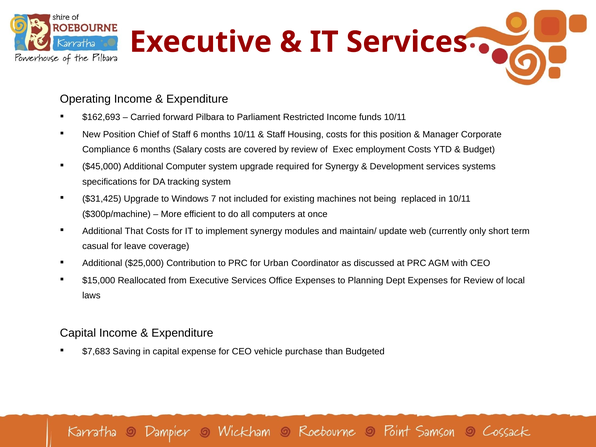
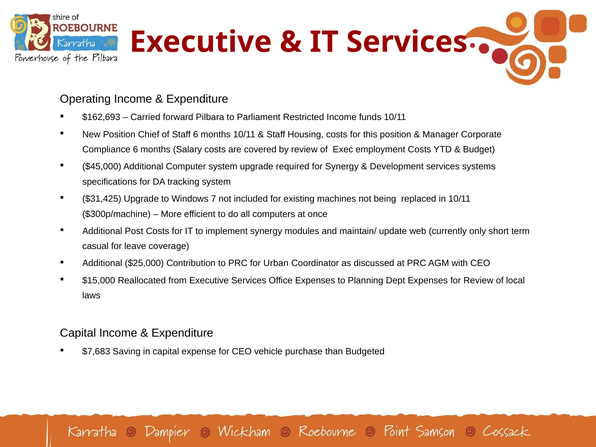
That: That -> Post (134, 231)
